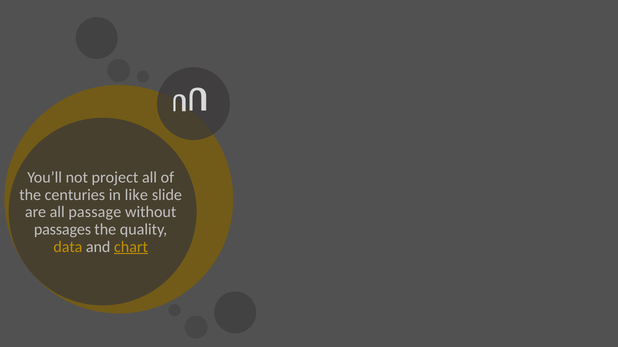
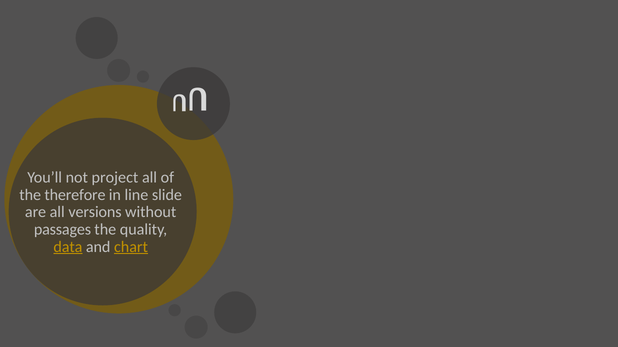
centuries: centuries -> therefore (75, 195)
like: like -> line (136, 195)
passage: passage -> versions (95, 212)
data underline: none -> present (68, 247)
